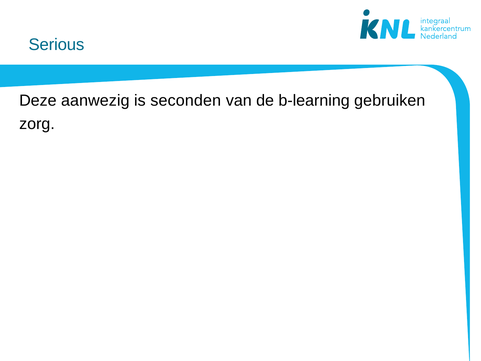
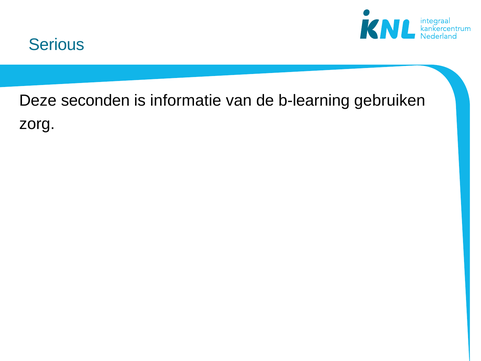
aanwezig: aanwezig -> seconden (95, 100)
seconden: seconden -> informatie (186, 100)
